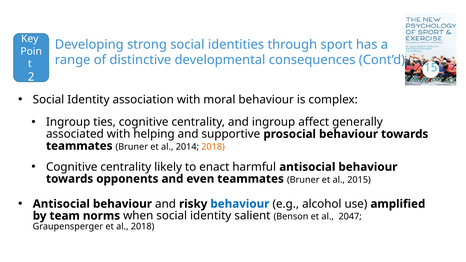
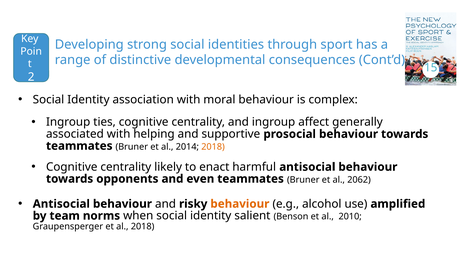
2015: 2015 -> 2062 (359, 180)
behaviour colour: blue -> orange (240, 204)
2047: 2047 -> 2010 (350, 217)
